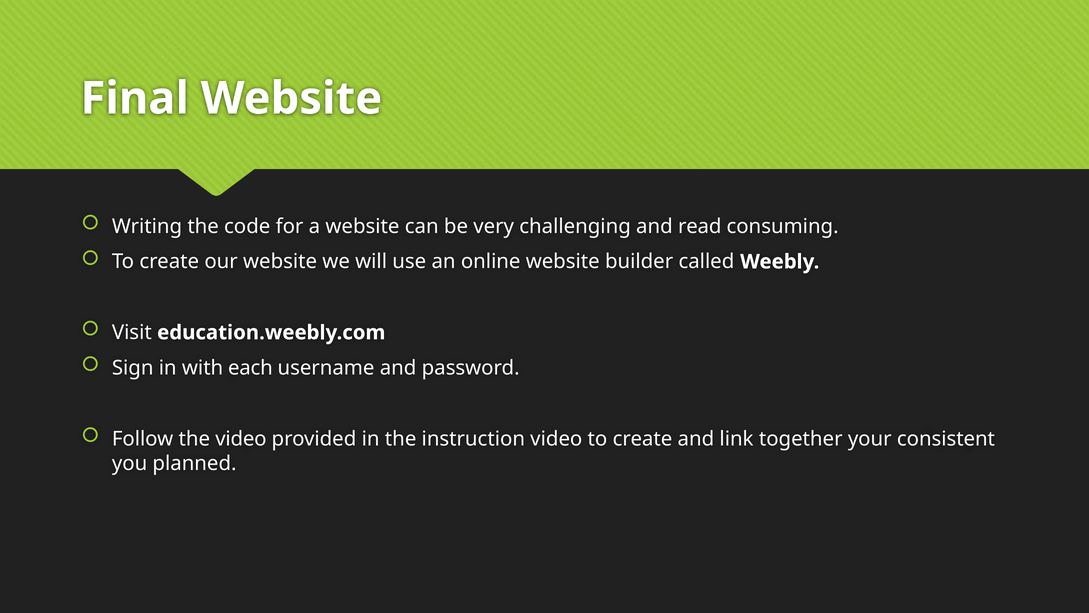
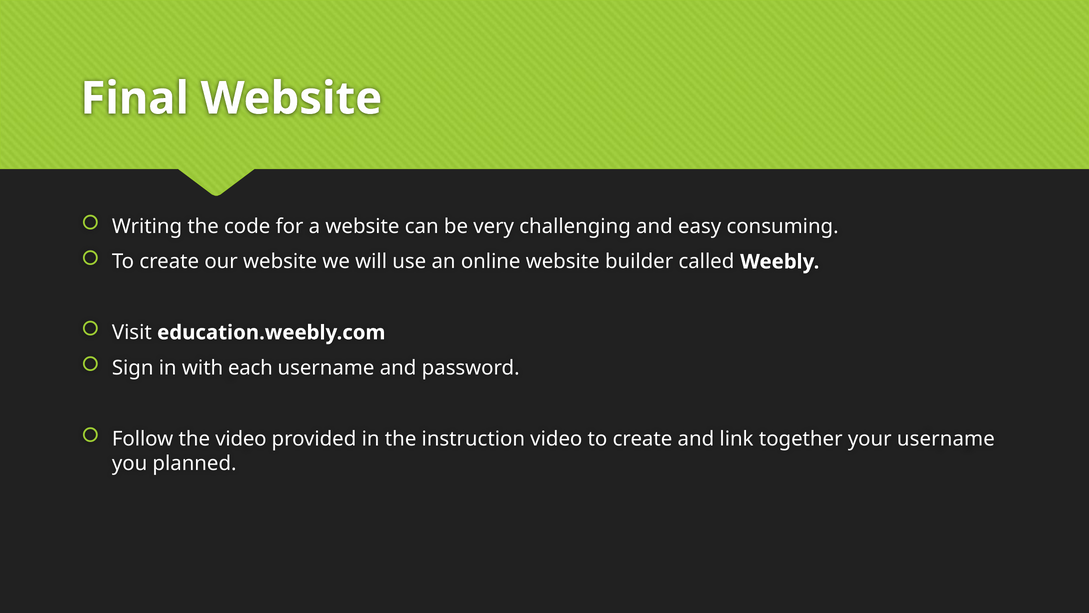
read: read -> easy (700, 226)
your consistent: consistent -> username (946, 439)
